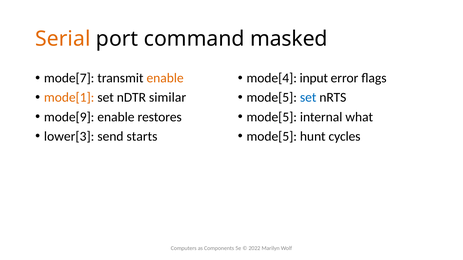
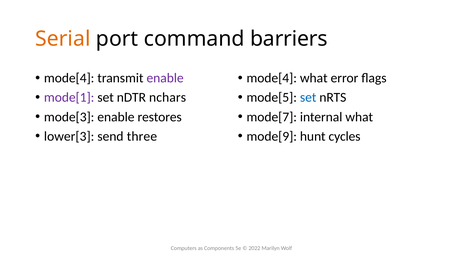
masked: masked -> barriers (289, 39)
mode[7: mode[7 -> mode[4 (69, 78)
enable colour: orange -> purple (165, 78)
mode[4 input: input -> what (314, 78)
mode[1 colour: orange -> purple (69, 98)
similar: similar -> nchars (168, 98)
mode[9: mode[9 -> mode[3 (69, 117)
mode[5: mode[5 -> mode[7 (272, 117)
starts: starts -> three (142, 137)
mode[5: mode[5 -> mode[9 (272, 137)
